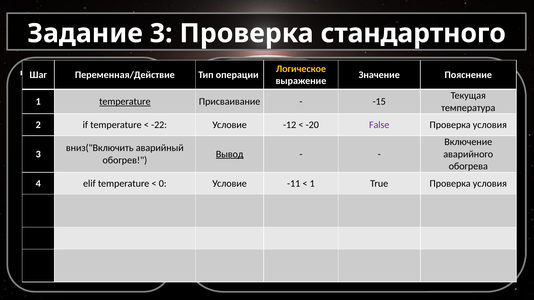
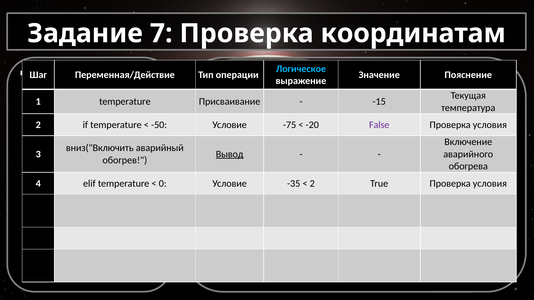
Задание 3: 3 -> 7 (161, 33)
стандартного: стандартного -> координатам (413, 33)
Логическое colour: yellow -> light blue (301, 69)
temperature underline: present -> none (125, 102)
-22: -22 -> -50 (159, 125)
-12: -12 -> -75 (290, 125)
-11: -11 -> -35 (294, 184)
1: 1 -> 2 (312, 184)
